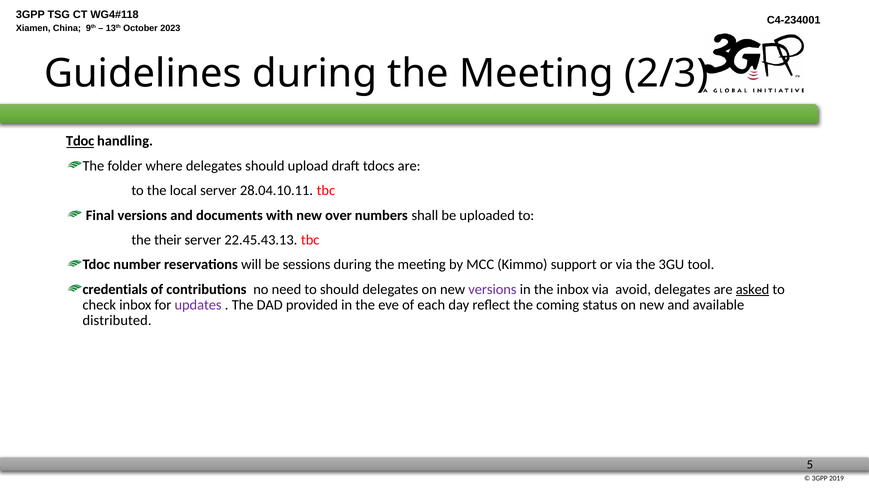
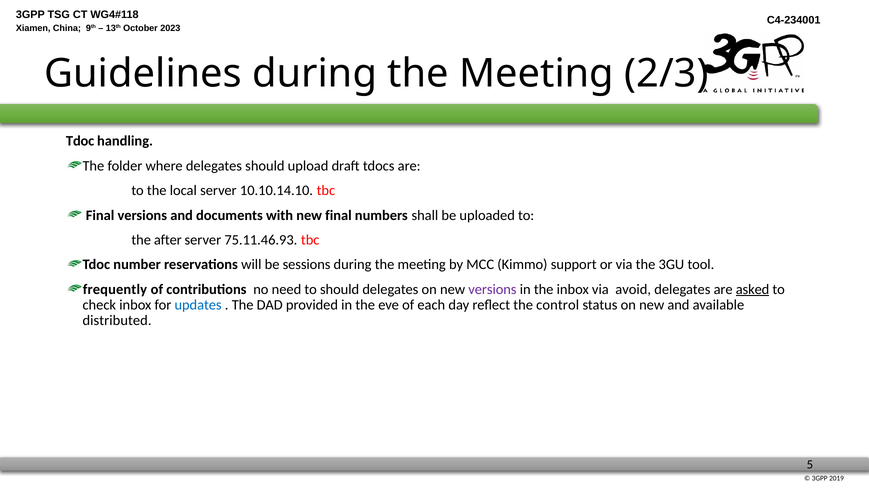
Tdoc underline: present -> none (80, 141)
28.04.10.11: 28.04.10.11 -> 10.10.14.10 (276, 190)
new over: over -> final (338, 215)
their: their -> after (168, 240)
22.45.43.13: 22.45.43.13 -> 75.11.46.93 (261, 240)
credentials: credentials -> frequently (115, 289)
updates colour: purple -> blue (198, 305)
coming: coming -> control (558, 305)
